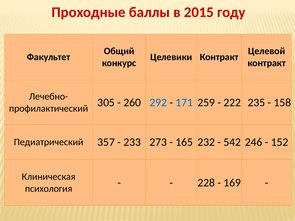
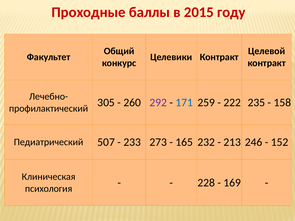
292 colour: blue -> purple (158, 103)
357: 357 -> 507 (106, 142)
542: 542 -> 213 (232, 142)
